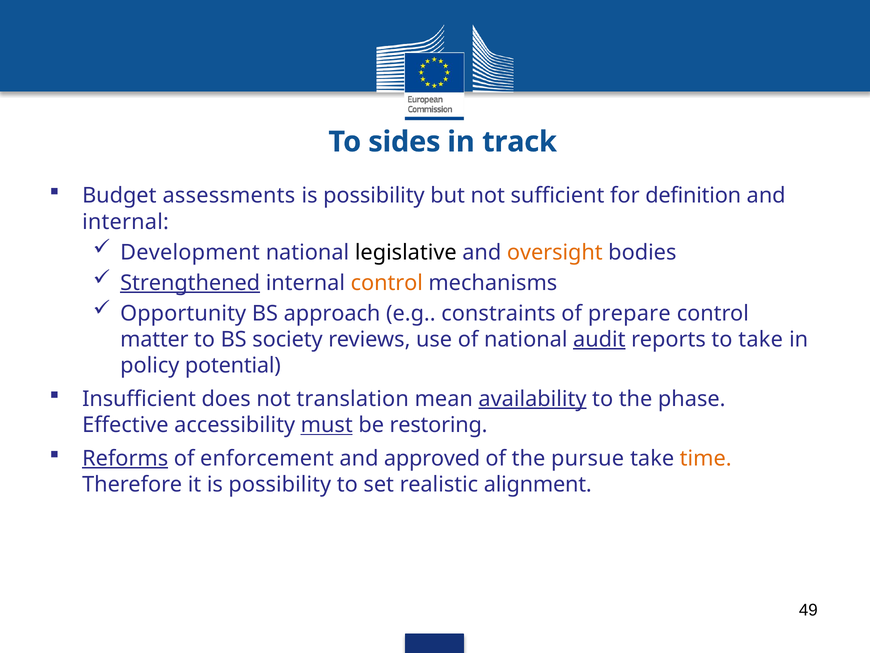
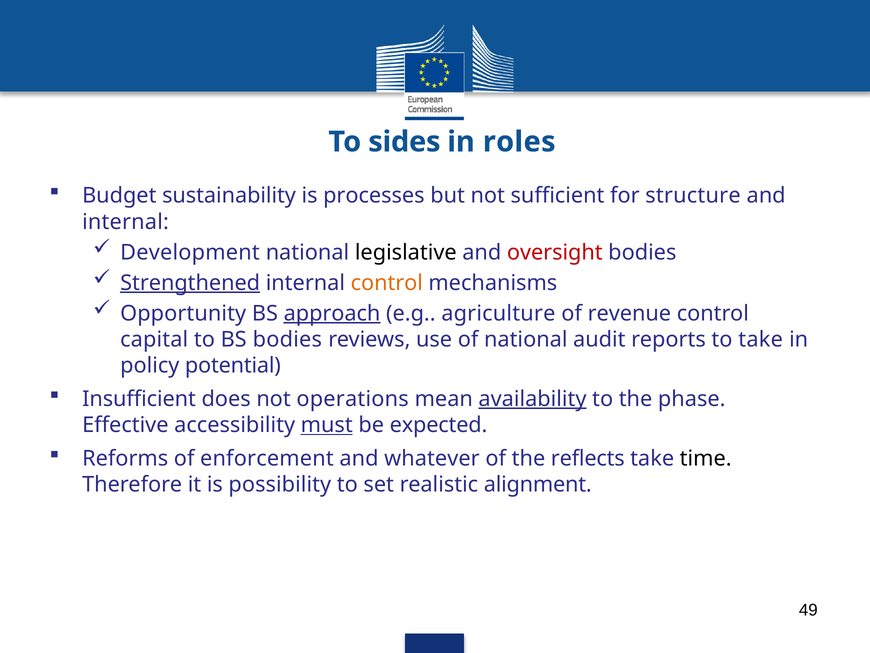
track: track -> roles (519, 142)
assessments: assessments -> sustainability (229, 196)
possibility: possibility -> processes (374, 196)
definition: definition -> structure (693, 196)
oversight colour: orange -> red (555, 252)
approach underline: none -> present (332, 313)
constraints: constraints -> agriculture (498, 313)
prepare: prepare -> revenue (629, 313)
matter: matter -> capital (154, 339)
BS society: society -> bodies (287, 339)
audit underline: present -> none (599, 339)
translation: translation -> operations (353, 399)
restoring: restoring -> expected (439, 425)
Reforms underline: present -> none (125, 458)
approved: approved -> whatever (432, 458)
pursue: pursue -> reflects (588, 458)
time colour: orange -> black (706, 458)
